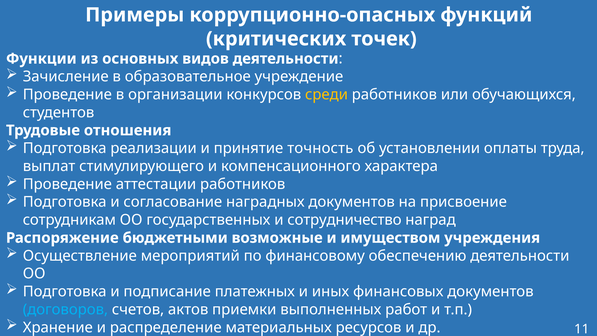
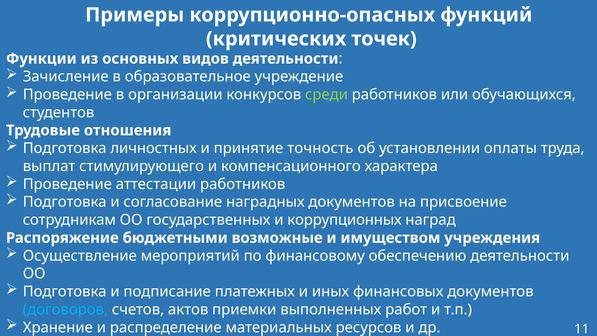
среди colour: yellow -> light green (326, 94)
реализации: реализации -> личностных (154, 148)
сотрудничество: сотрудничество -> коррупционных (344, 220)
